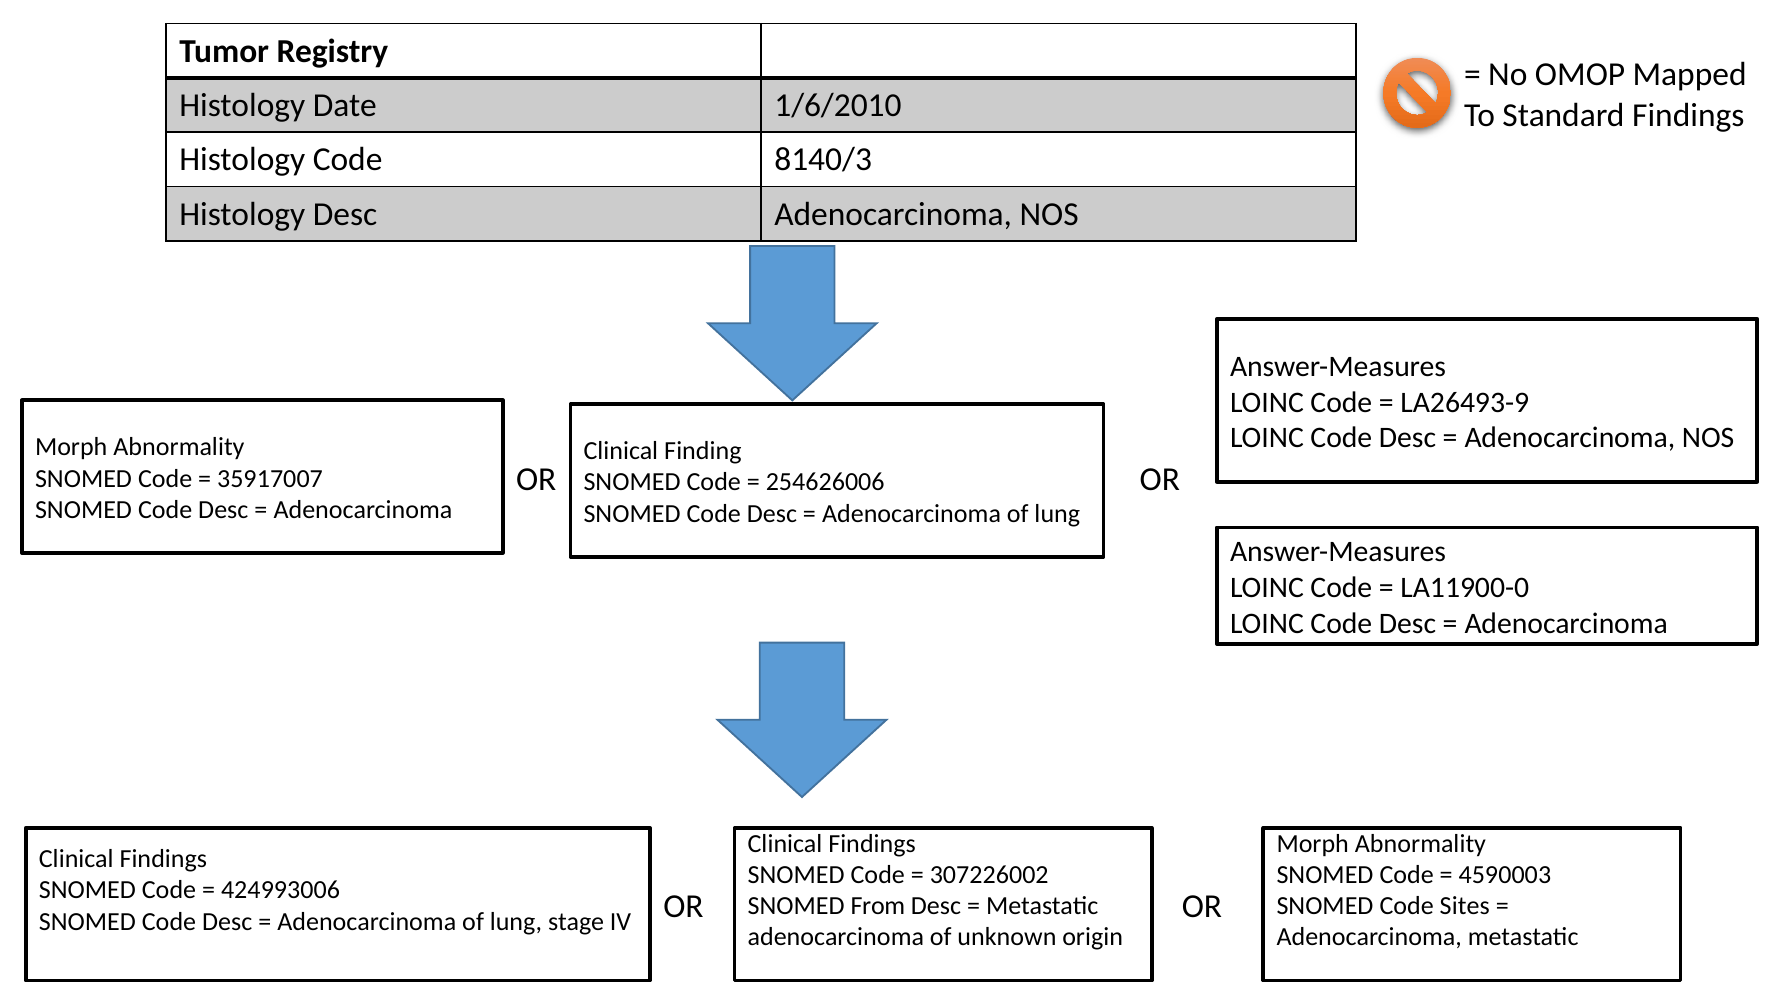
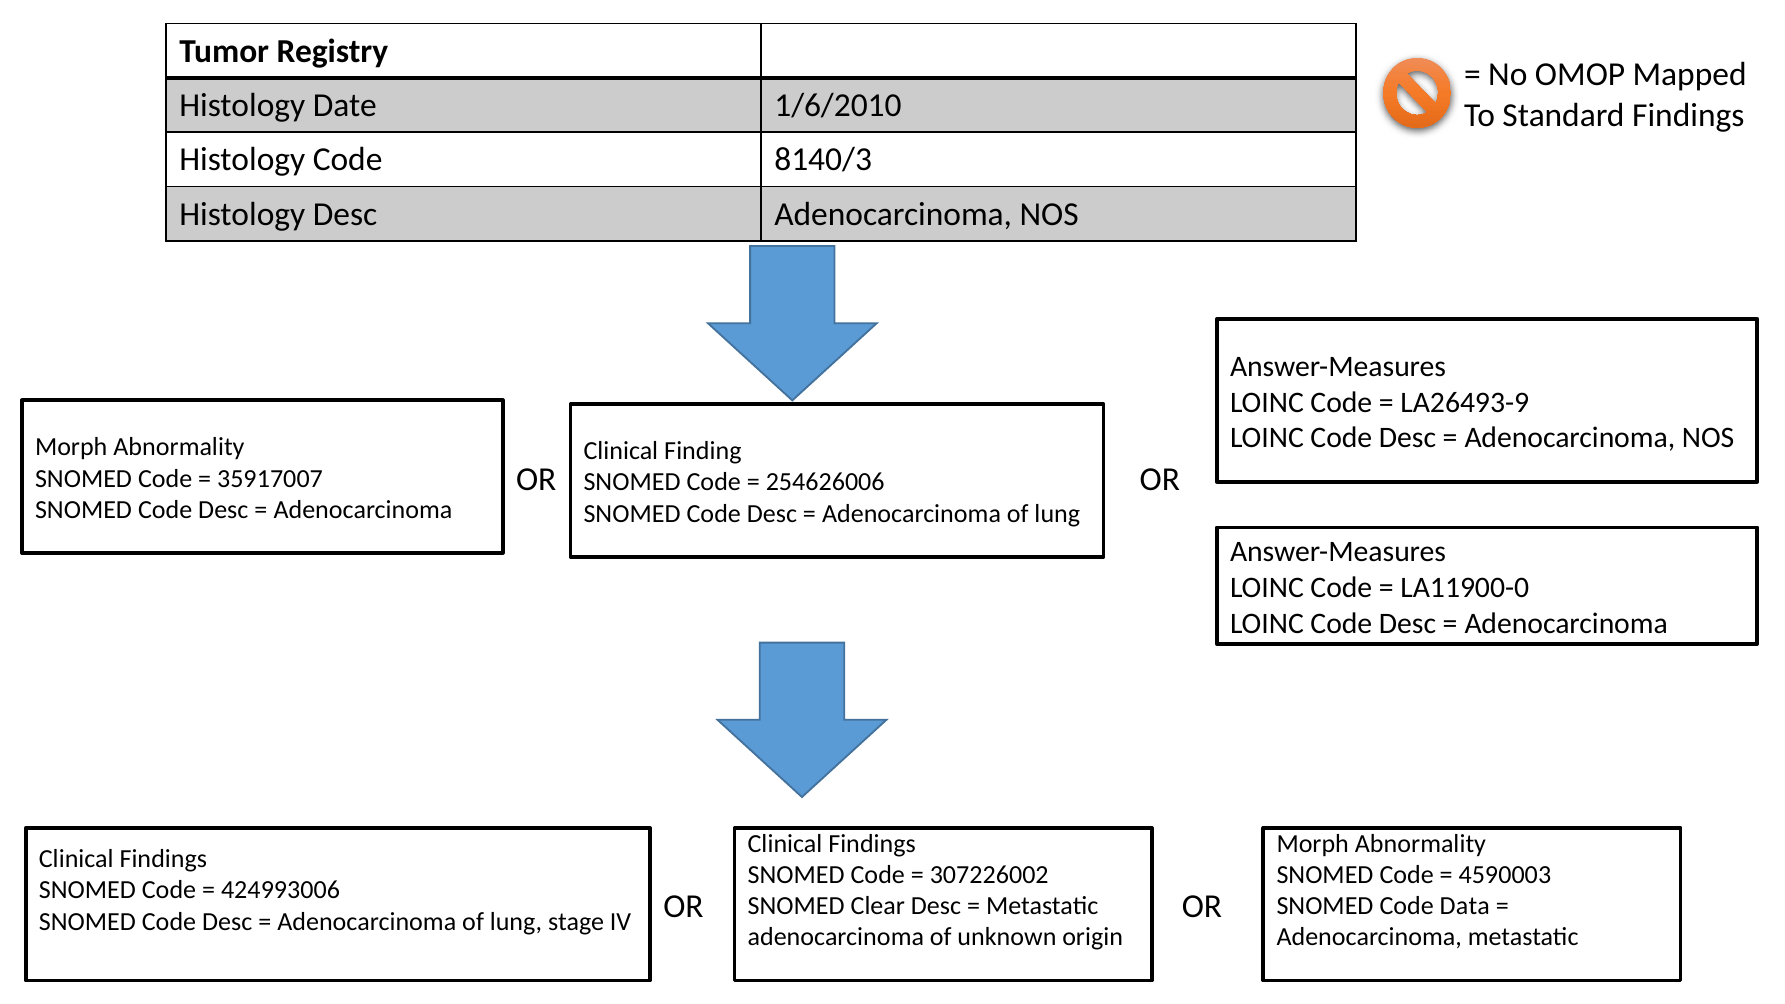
From: From -> Clear (878, 906)
Sites: Sites -> Data (1465, 906)
